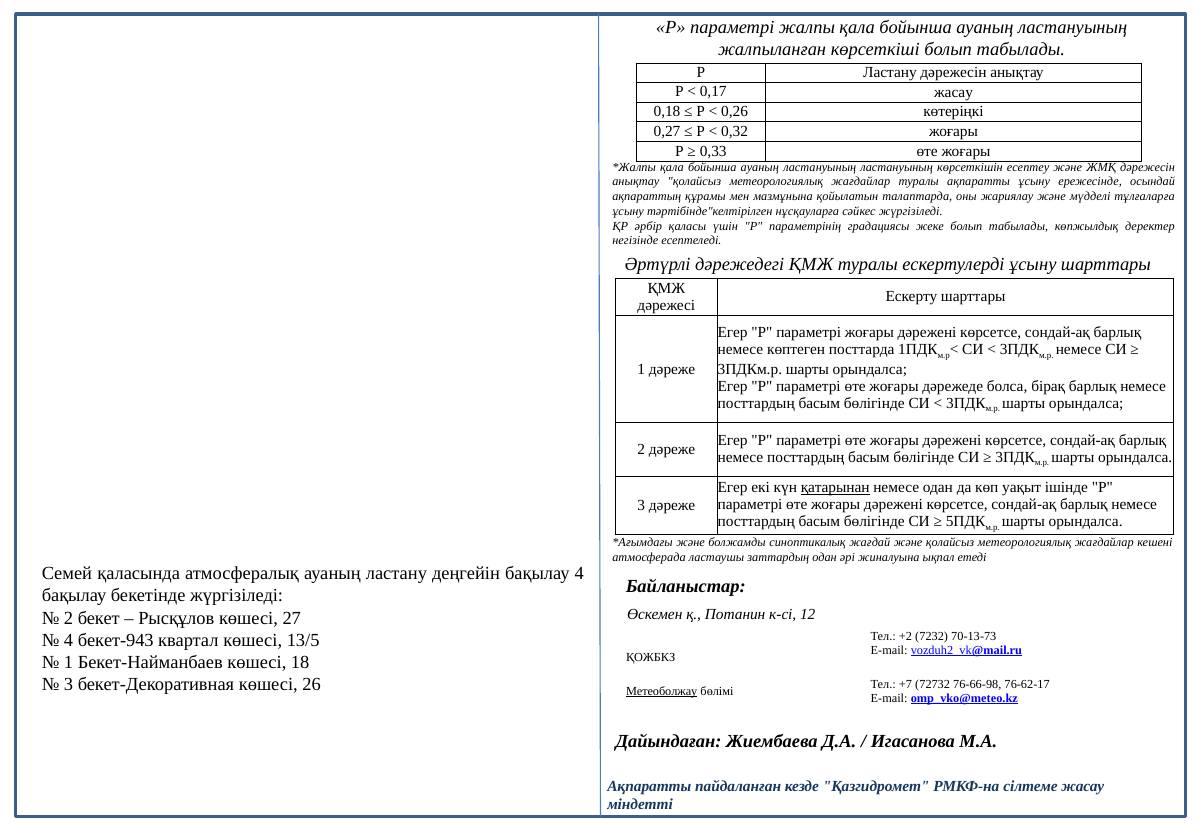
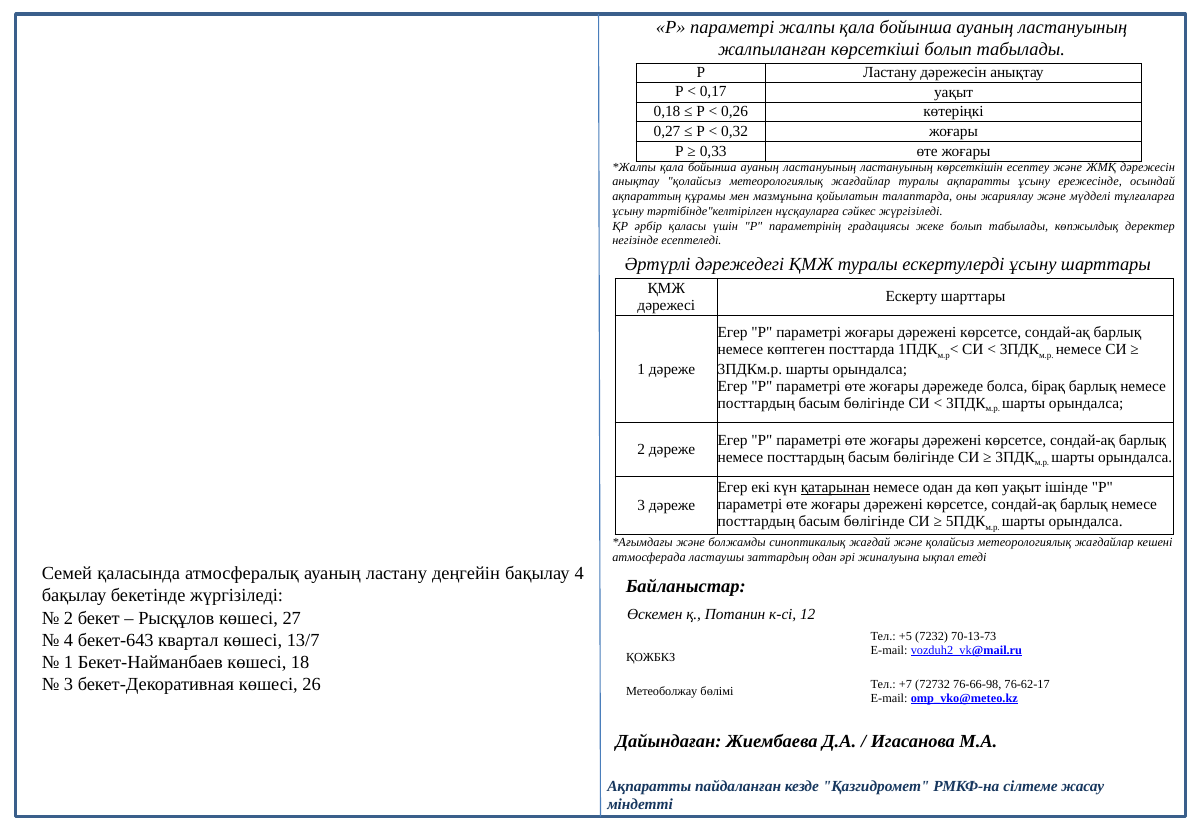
0,17 жасау: жасау -> уақыт (954, 92)
+2: +2 -> +5 (905, 637)
бекет-943: бекет-943 -> бекет-643 (116, 640)
13/5: 13/5 -> 13/7 (303, 640)
Метеоболжау underline: present -> none (662, 692)
